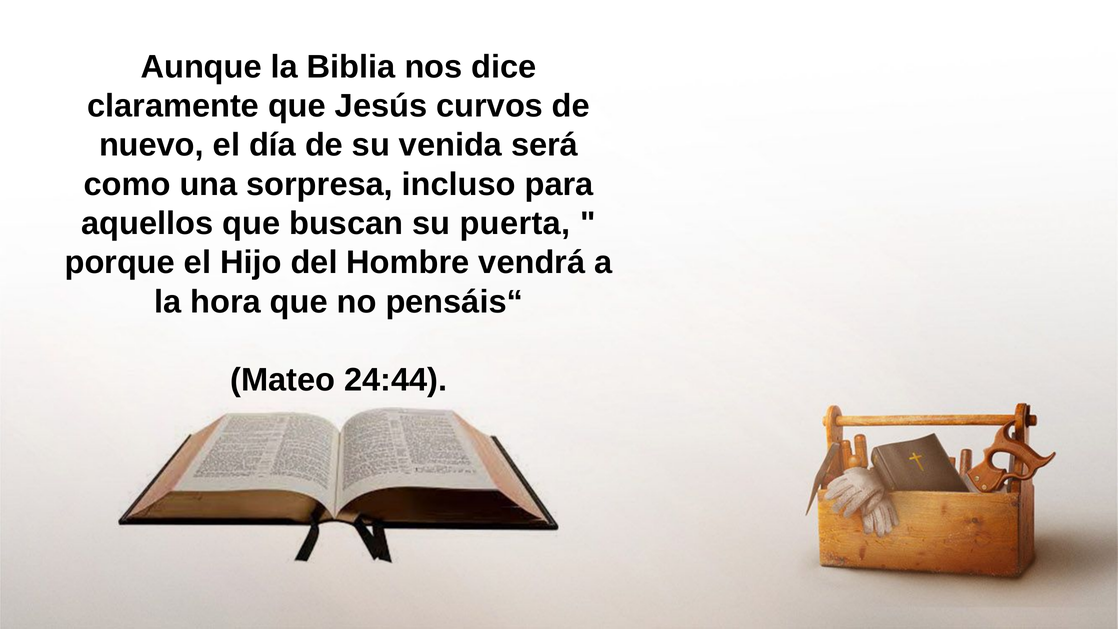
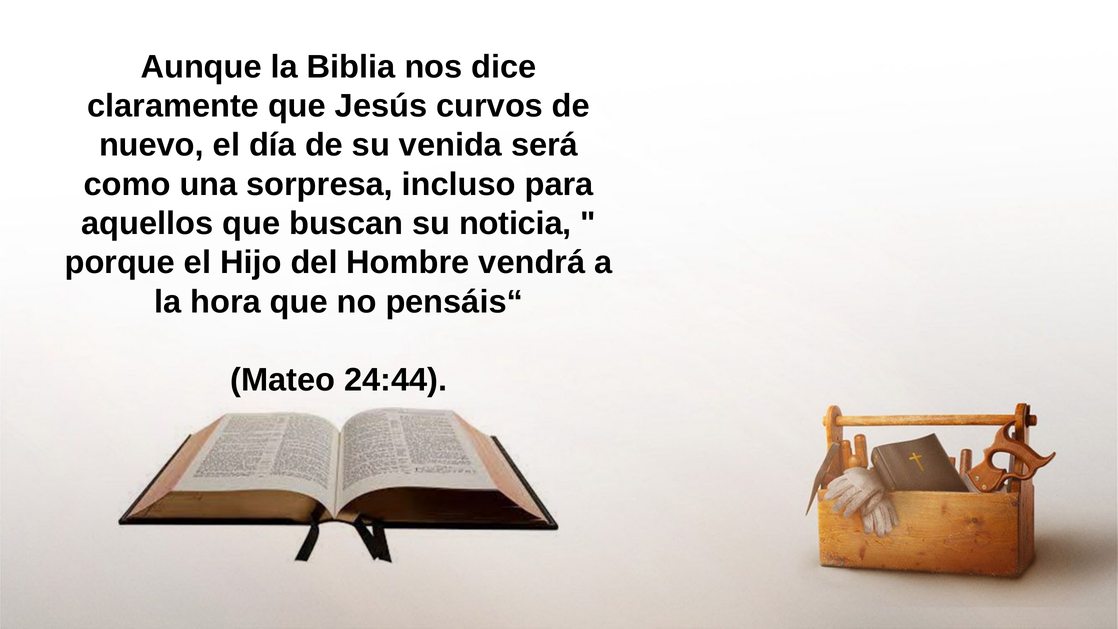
puerta: puerta -> noticia (515, 223)
